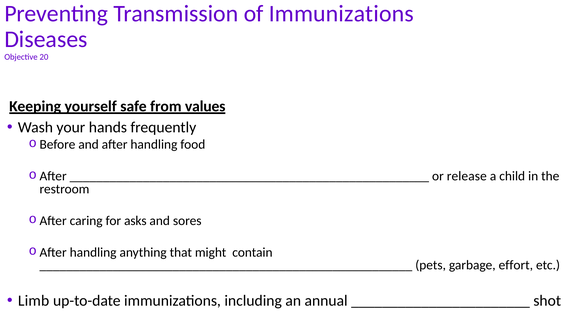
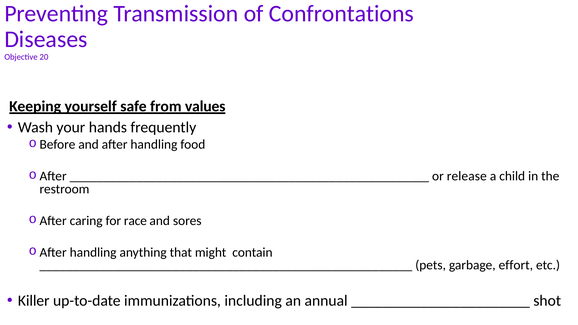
of Immunizations: Immunizations -> Confrontations (341, 14)
asks: asks -> race (135, 221)
Limb: Limb -> Killer (34, 301)
